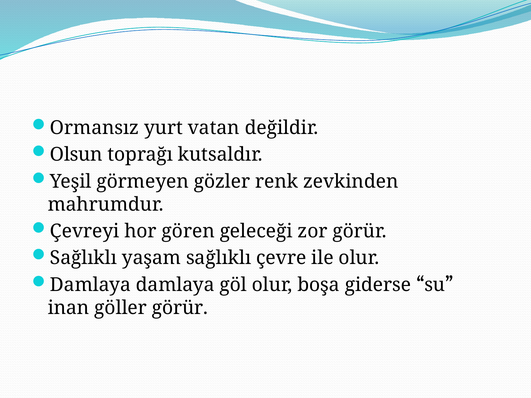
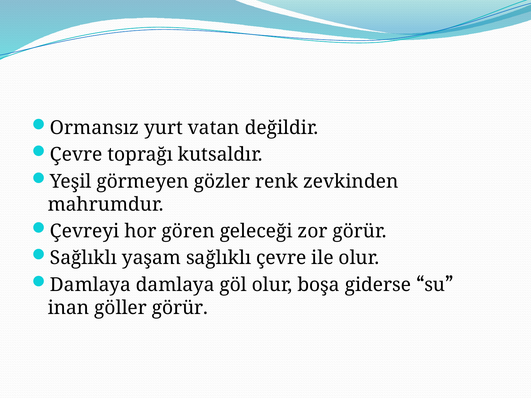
Olsun: Olsun -> Çevre (76, 155)
